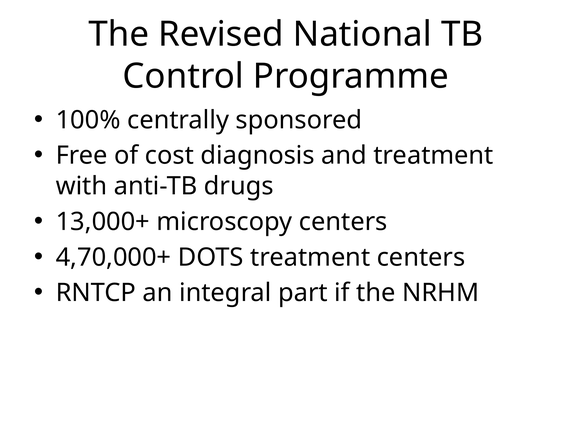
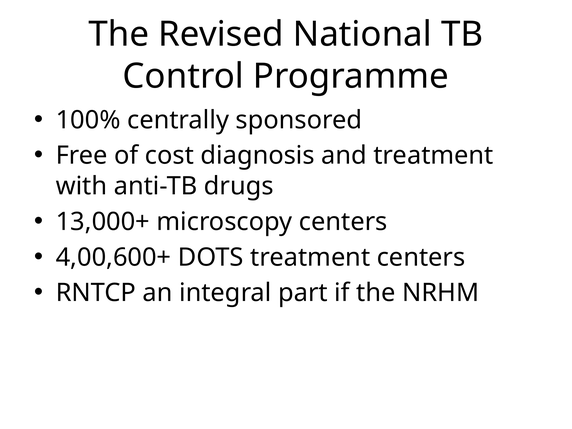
4,70,000+: 4,70,000+ -> 4,00,600+ (113, 257)
